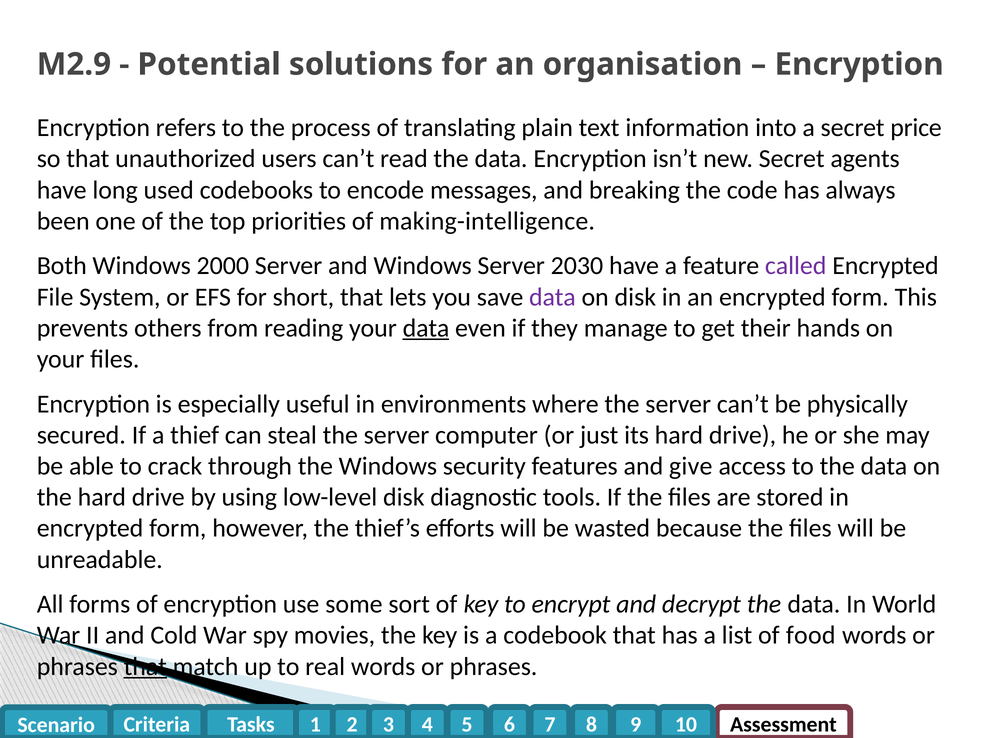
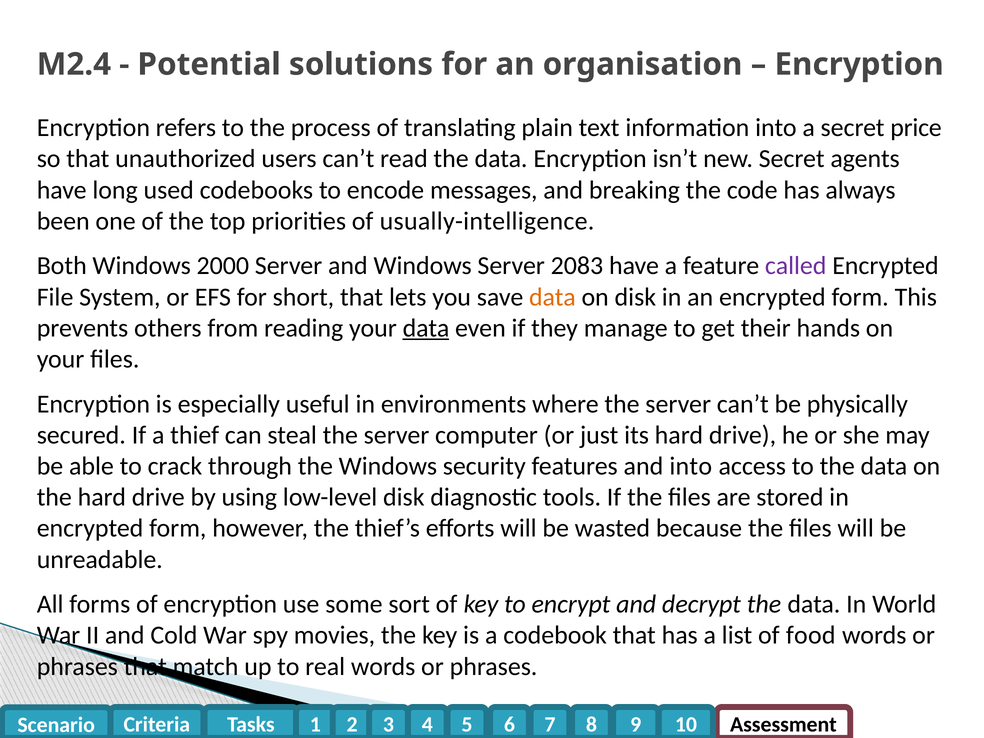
M2.9: M2.9 -> M2.4 (74, 64)
making-intelligence: making-intelligence -> usually-intelligence (487, 221)
2030: 2030 -> 2083 (577, 266)
data colour: purple -> orange (552, 297)
and give: give -> into (691, 466)
that underline: present -> none (145, 666)
